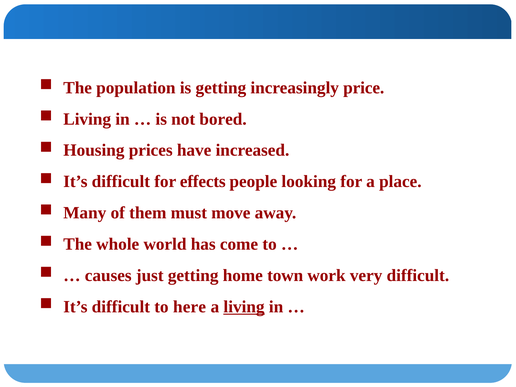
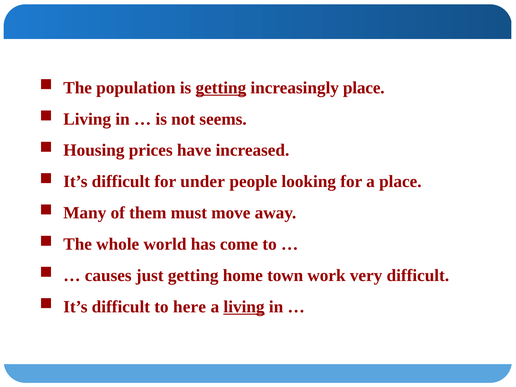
getting underline: none -> present (221, 88)
increasingly price: price -> place (364, 88)
bored: bored -> seems (223, 119)
effects: effects -> under (203, 182)
